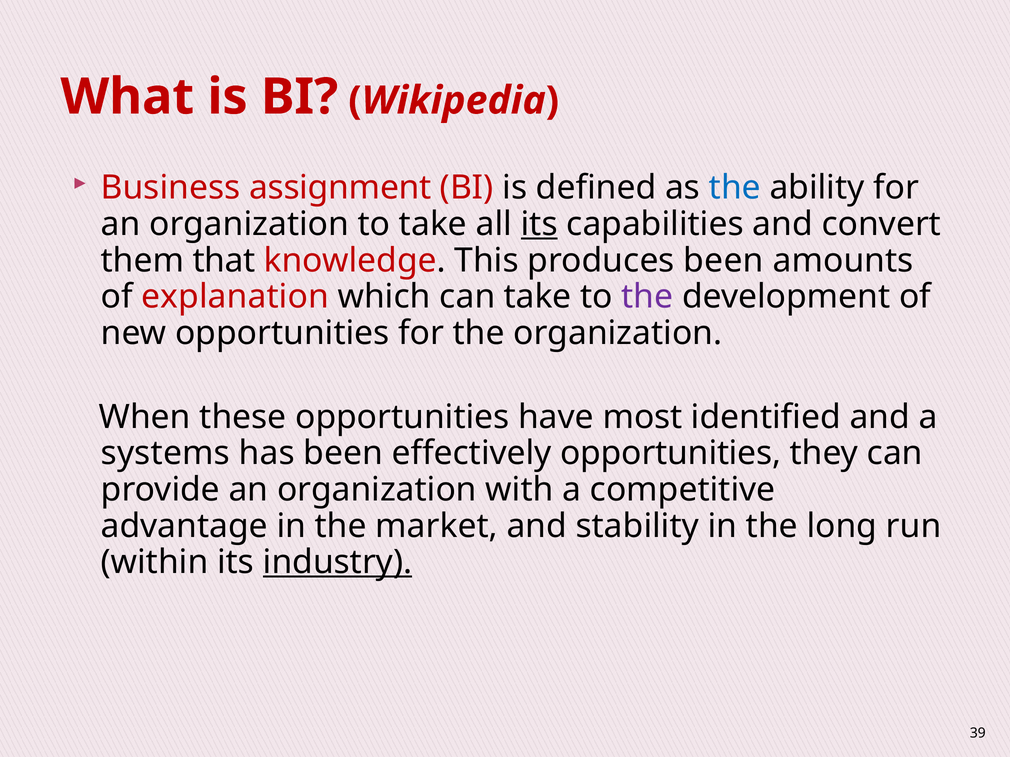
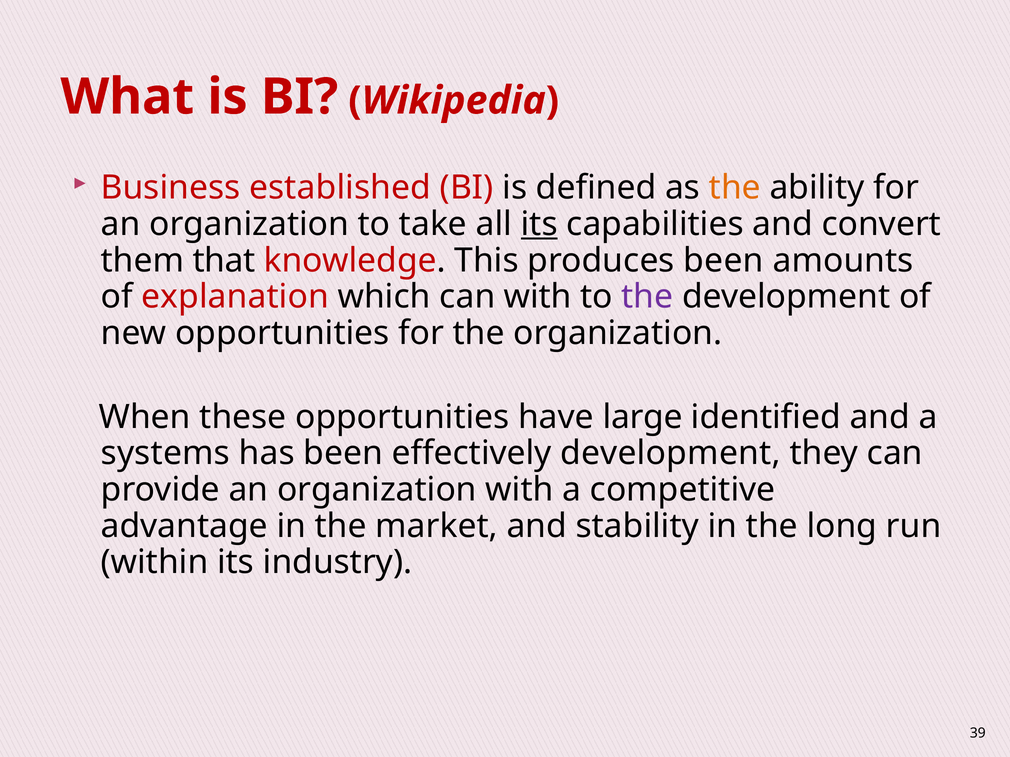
assignment: assignment -> established (340, 188)
the colour: blue -> orange (735, 188)
can take: take -> with (538, 297)
most: most -> large (643, 417)
effectively opportunities: opportunities -> development (671, 454)
industry underline: present -> none (338, 563)
